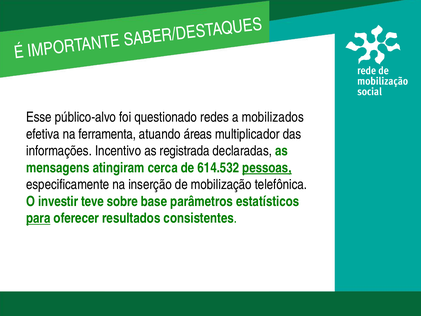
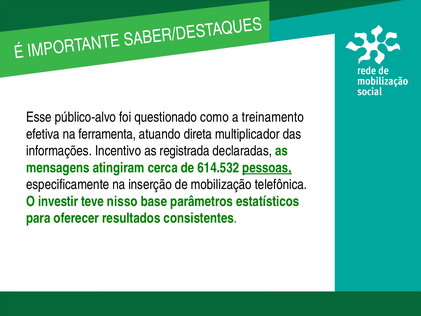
redes: redes -> como (214, 117)
mobilizados: mobilizados -> treinamento (273, 117)
áreas: áreas -> direta (198, 134)
sobre: sobre -> nisso (122, 201)
para underline: present -> none (38, 218)
